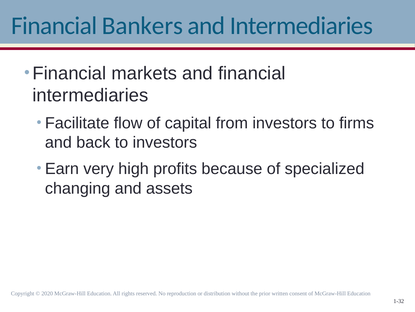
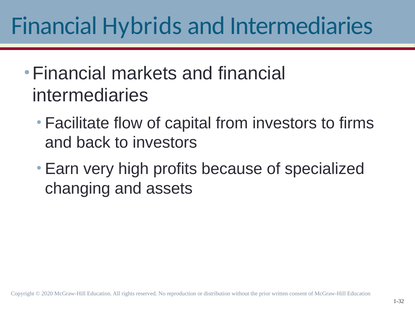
Bankers: Bankers -> Hybrids (142, 26)
